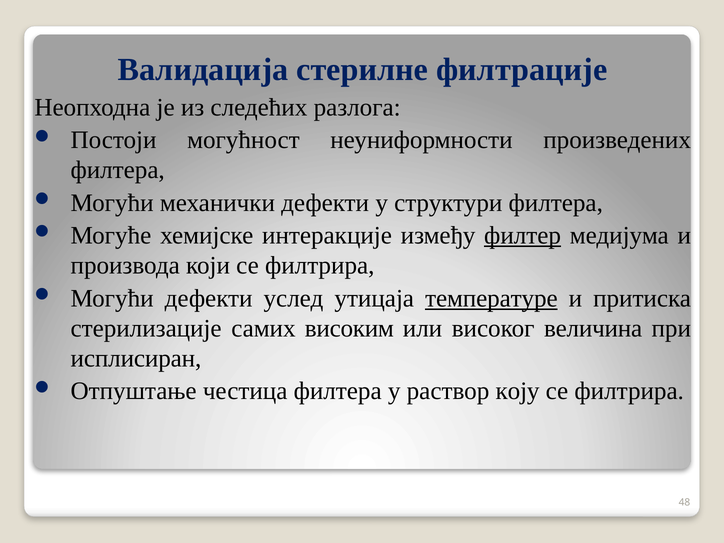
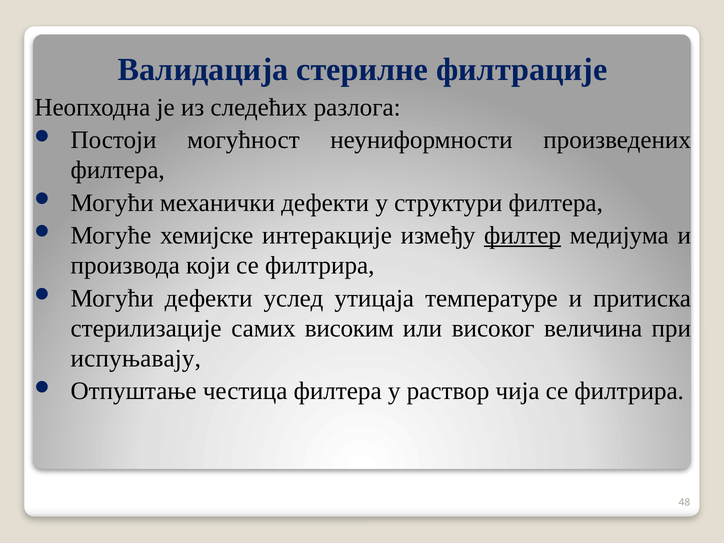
температуре underline: present -> none (491, 298)
исплисиран: исплисиран -> испуњавају (136, 358)
коју: коју -> чија (518, 391)
